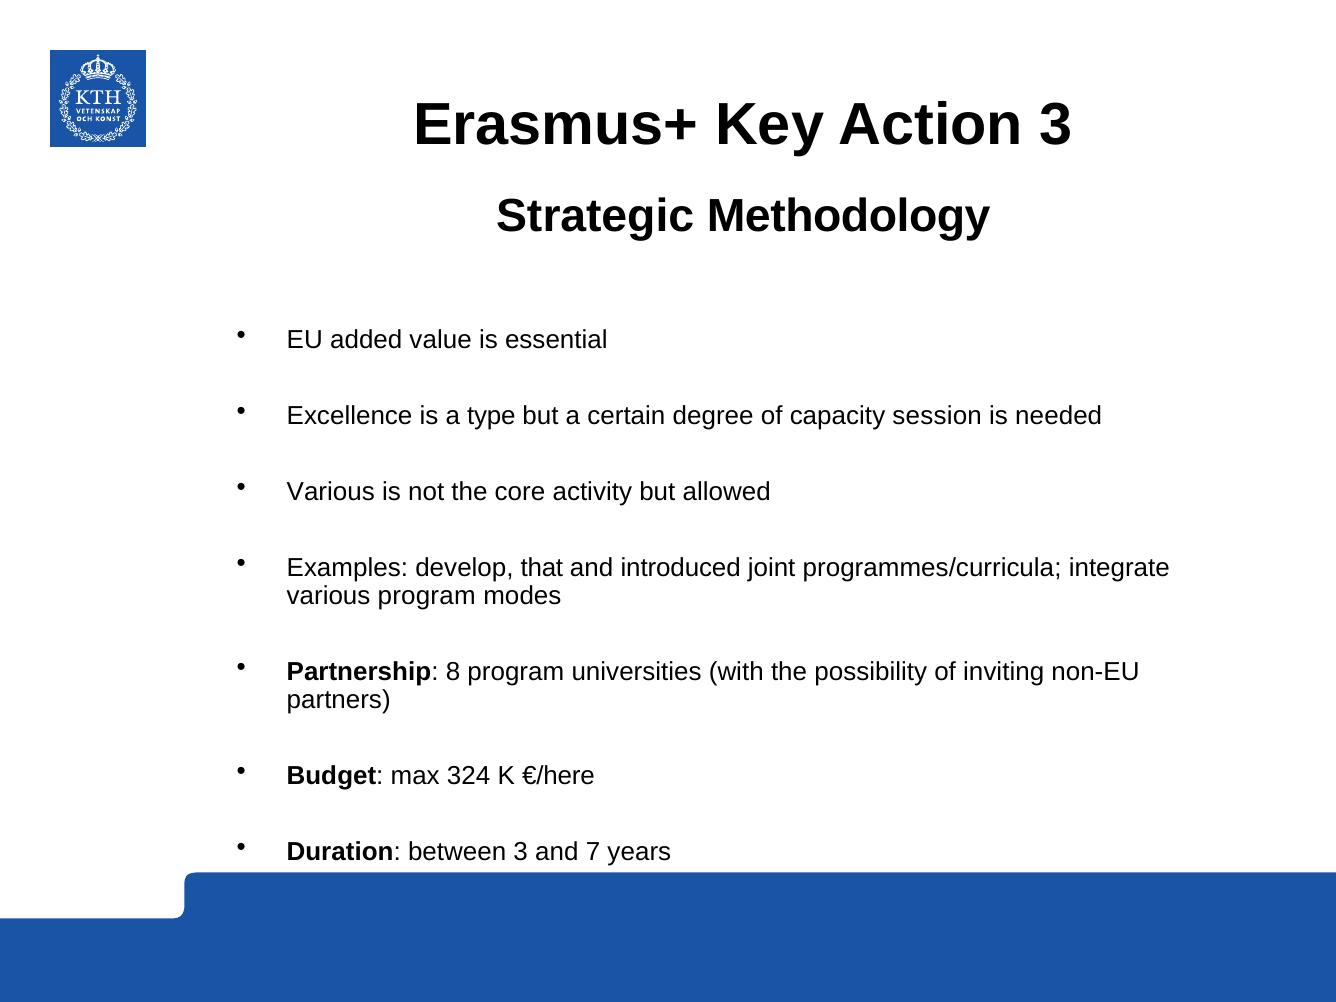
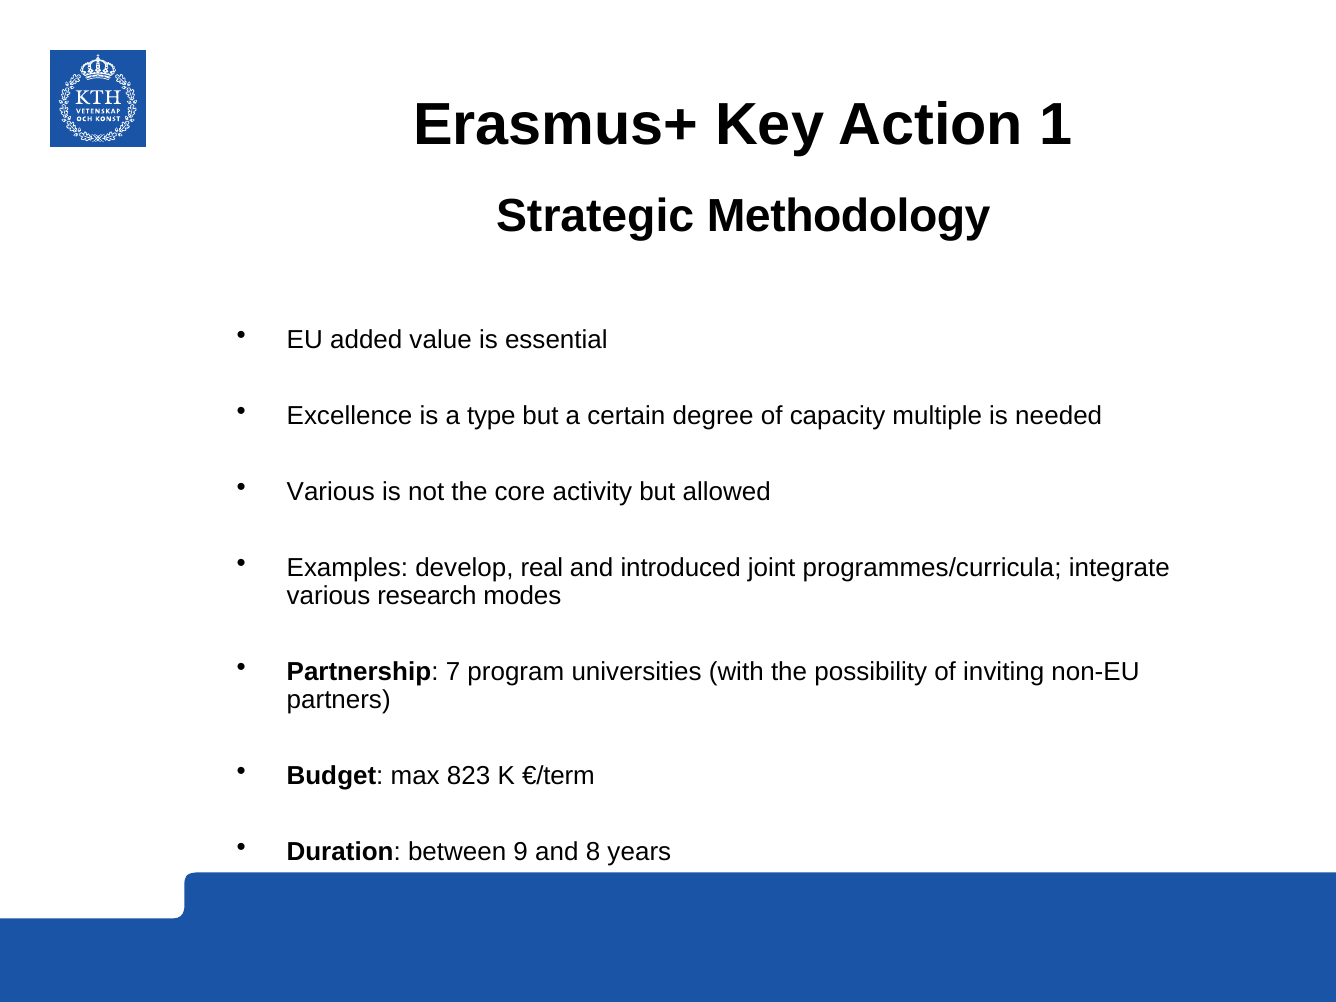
Action 3: 3 -> 1 (1056, 125)
session: session -> multiple (937, 416)
that: that -> real (542, 568)
various program: program -> research (427, 596)
8: 8 -> 7 (453, 672)
324: 324 -> 823 (469, 776)
€/here: €/here -> €/term (558, 776)
between 3: 3 -> 9 (521, 851)
7: 7 -> 8 (593, 851)
